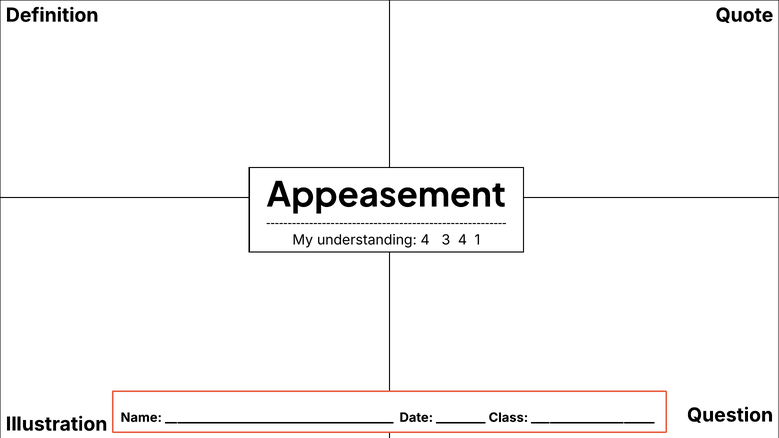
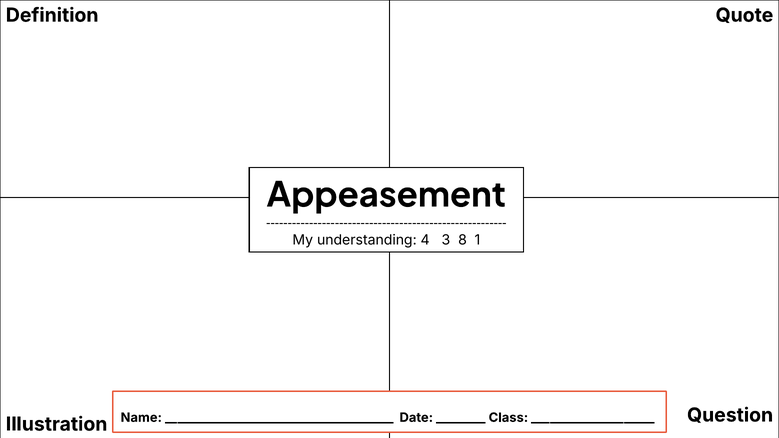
3 4: 4 -> 8 (463, 240)
